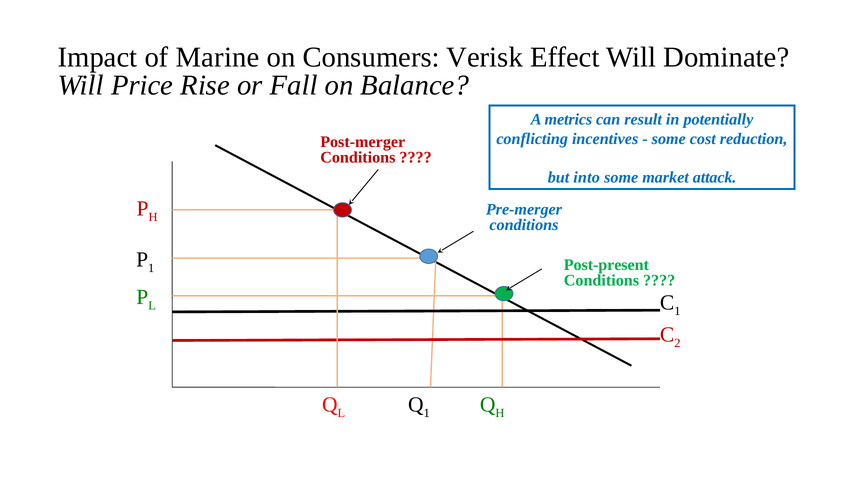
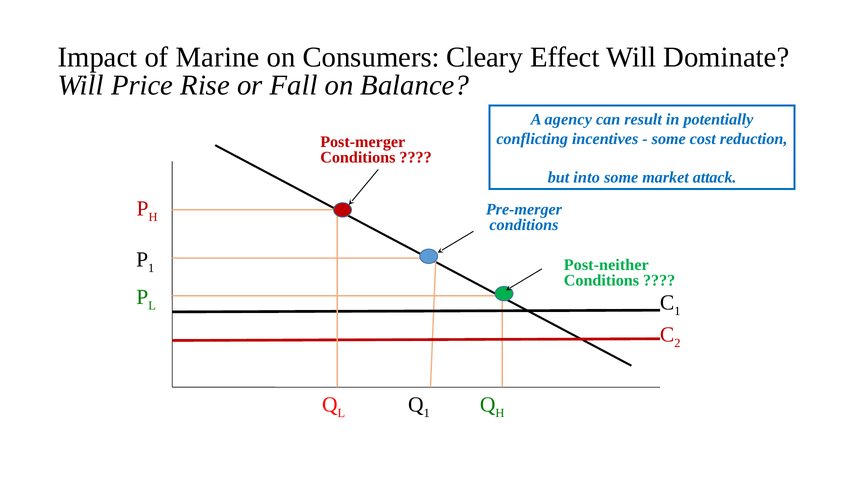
Verisk: Verisk -> Cleary (485, 58)
metrics: metrics -> agency (568, 119)
Post-present: Post-present -> Post-neither (606, 265)
